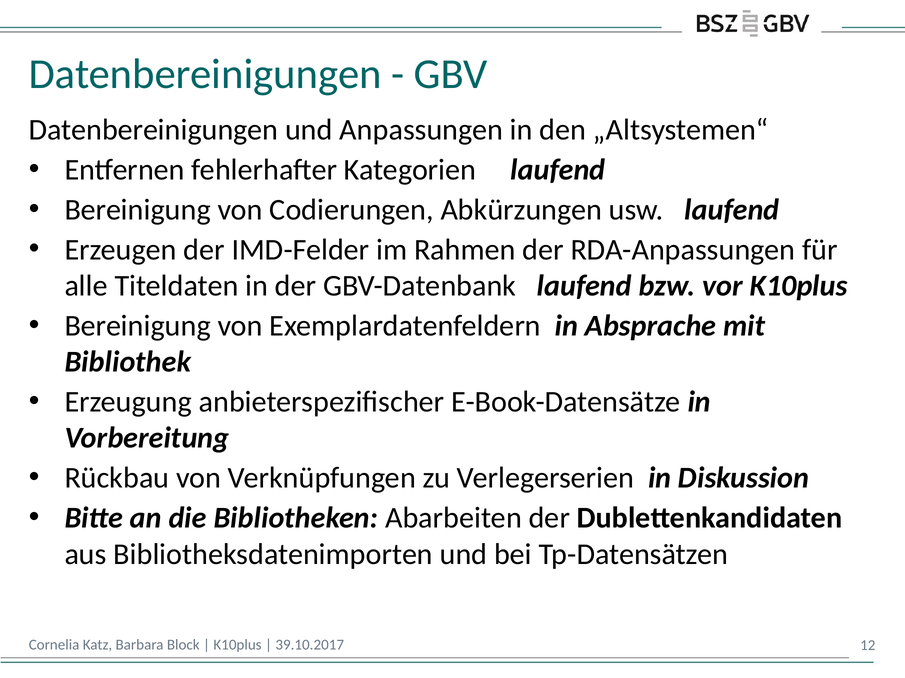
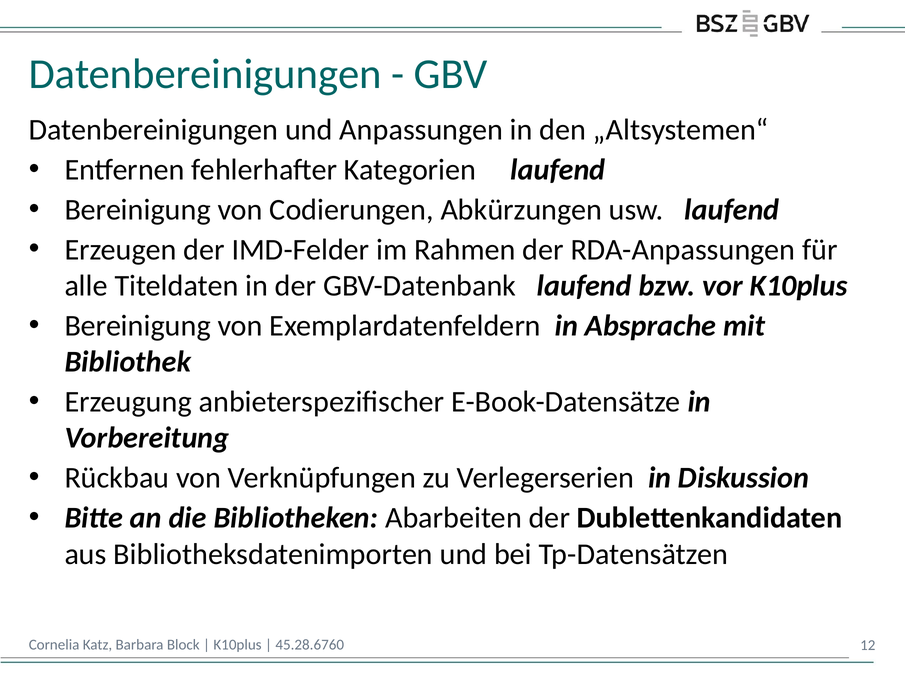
39.10.2017: 39.10.2017 -> 45.28.6760 (310, 646)
